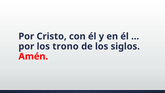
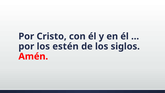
trono: trono -> estén (66, 46)
